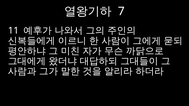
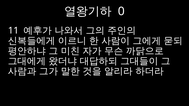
7: 7 -> 0 (121, 11)
